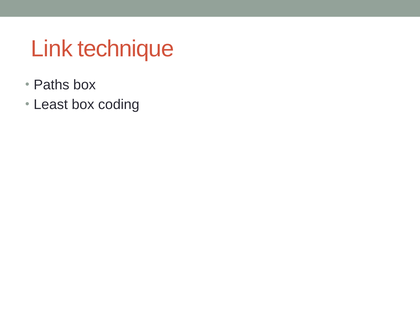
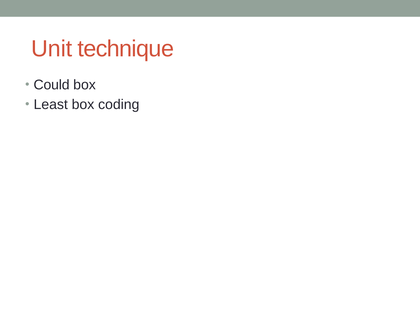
Link: Link -> Unit (52, 49)
Paths: Paths -> Could (52, 85)
